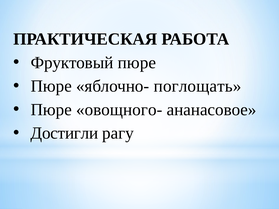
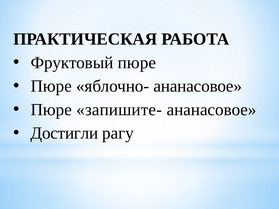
яблочно- поглощать: поглощать -> ананасовое (198, 86)
овощного-: овощного- -> запишите- (119, 110)
